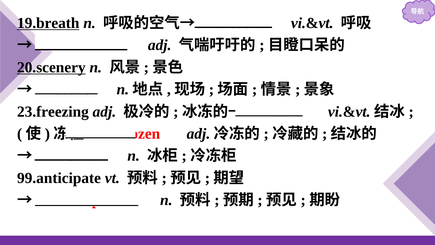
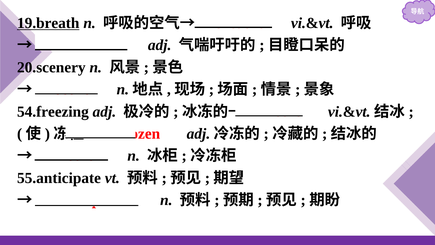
20.scenery underline: present -> none (51, 67)
23.freezing: 23.freezing -> 54.freezing (53, 111)
99.anticipate: 99.anticipate -> 55.anticipate (59, 178)
